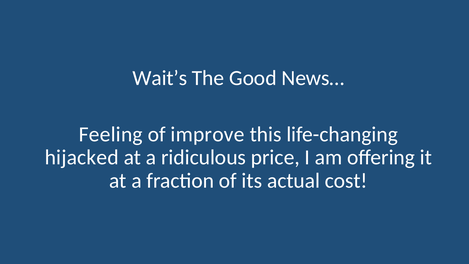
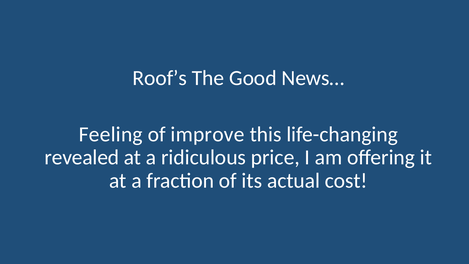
Wait’s: Wait’s -> Roof’s (160, 78)
hijacked: hijacked -> revealed (82, 157)
